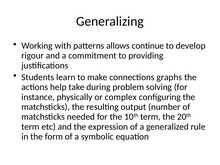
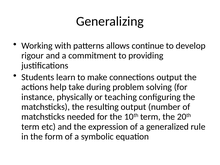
connections graphs: graphs -> output (169, 77)
complex: complex -> teaching (121, 97)
